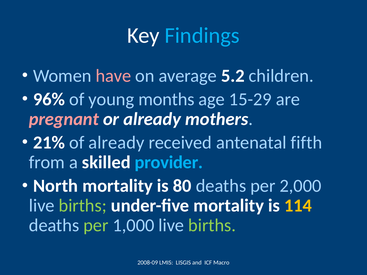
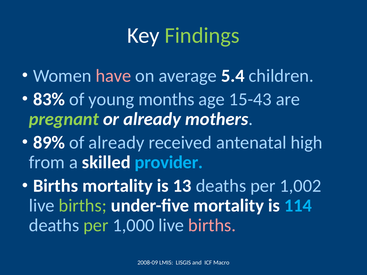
Findings colour: light blue -> light green (202, 36)
5.2: 5.2 -> 5.4 (233, 76)
96%: 96% -> 83% (49, 99)
15-29: 15-29 -> 15-43 (250, 99)
pregnant colour: pink -> light green (64, 119)
21%: 21% -> 89% (49, 143)
fifth: fifth -> high (307, 143)
North: North -> Births (56, 186)
80: 80 -> 13 (182, 186)
2,000: 2,000 -> 1,002 (300, 186)
114 colour: yellow -> light blue (298, 206)
births colour: light green -> pink (212, 226)
